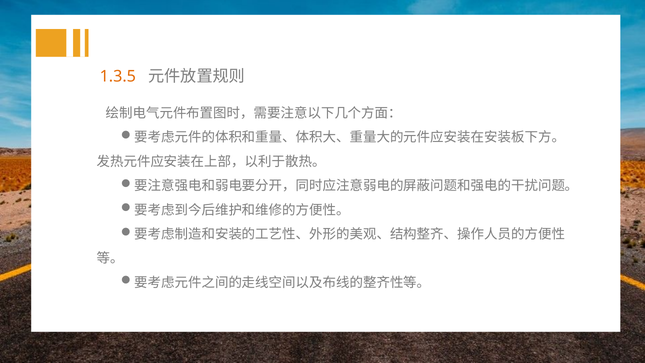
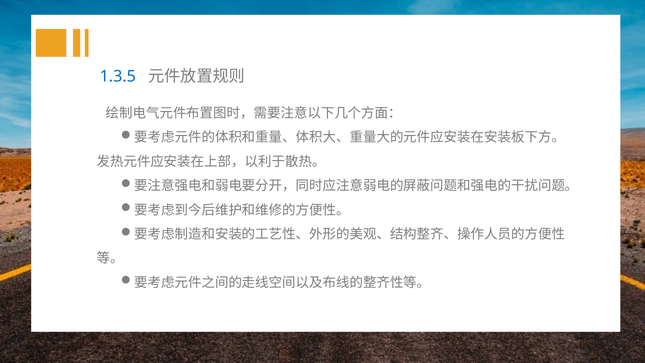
1.3.5 colour: orange -> blue (118, 76)
